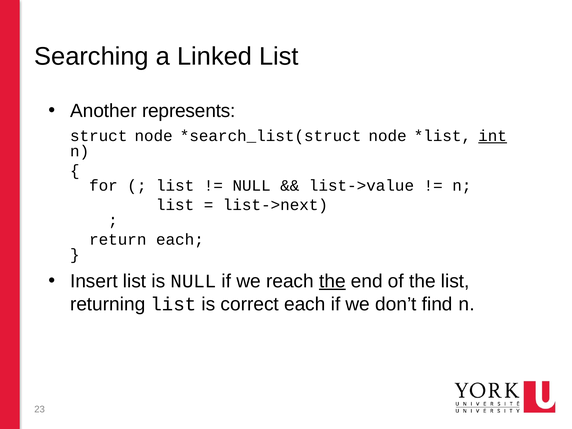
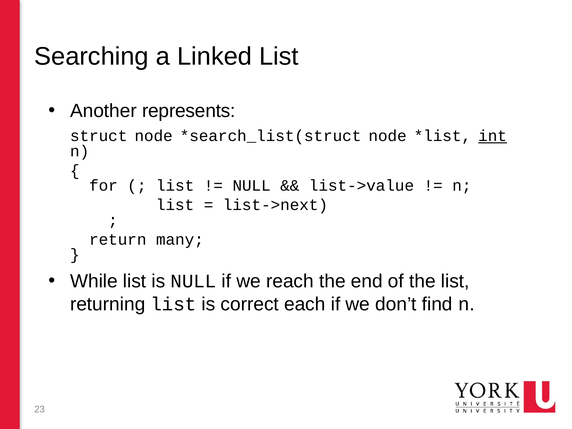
return each: each -> many (180, 239)
Insert: Insert -> While (94, 281)
the underline: present -> none (332, 281)
